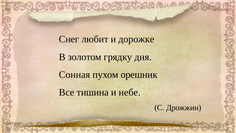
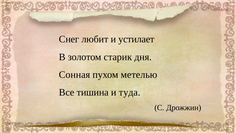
дорожке: дорожке -> устилает (136, 39)
грядку: грядку -> старик (118, 57)
орешник: орешник -> метелью (139, 75)
небе: небе -> туда (130, 92)
